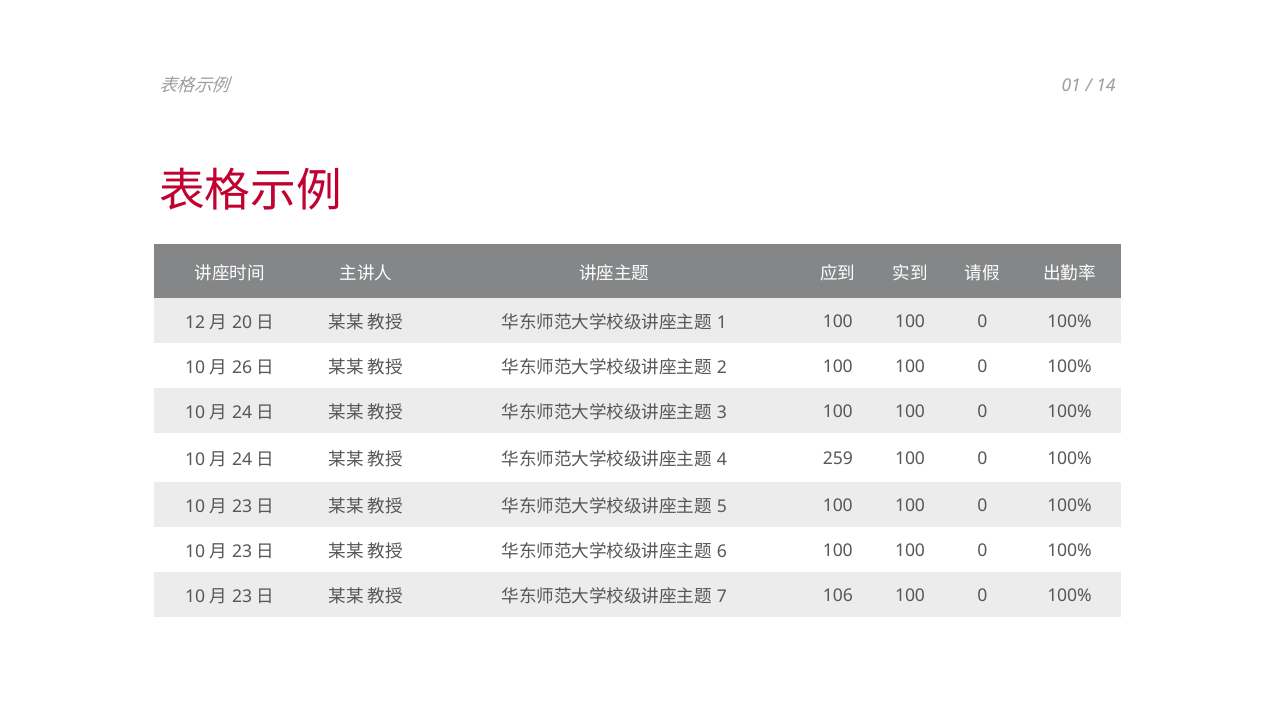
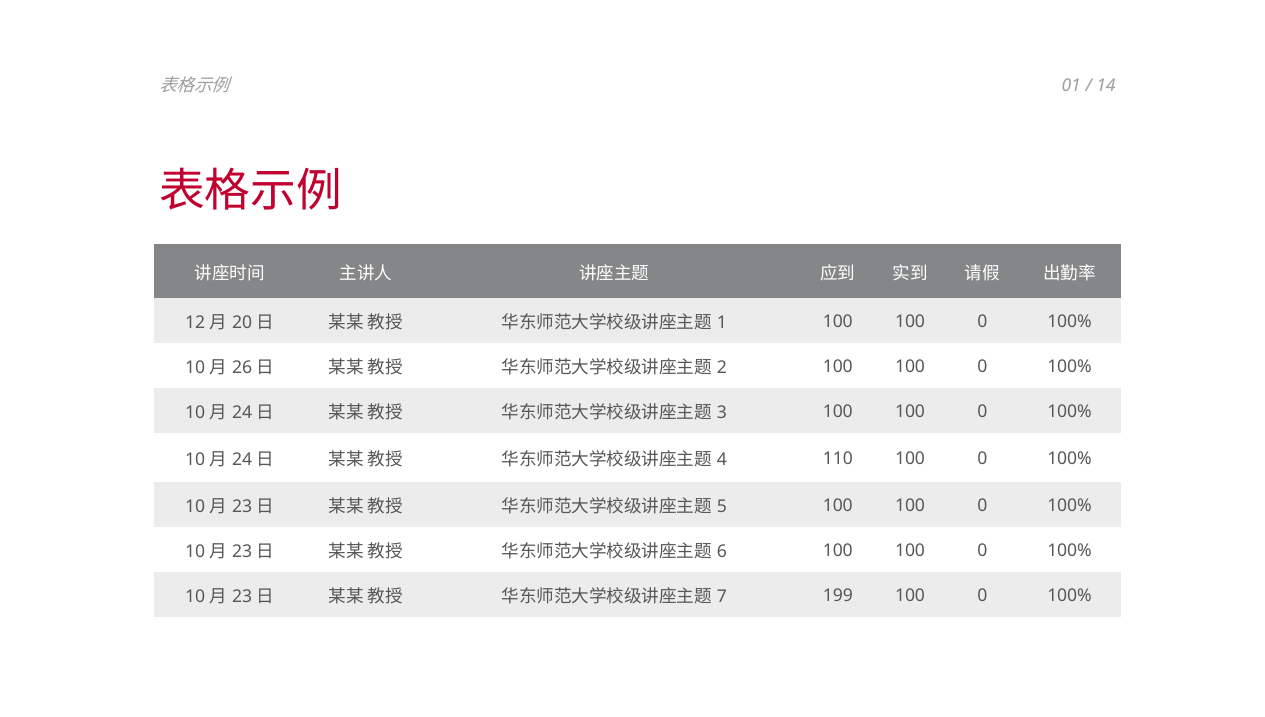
259: 259 -> 110 (838, 459)
106: 106 -> 199 (838, 596)
